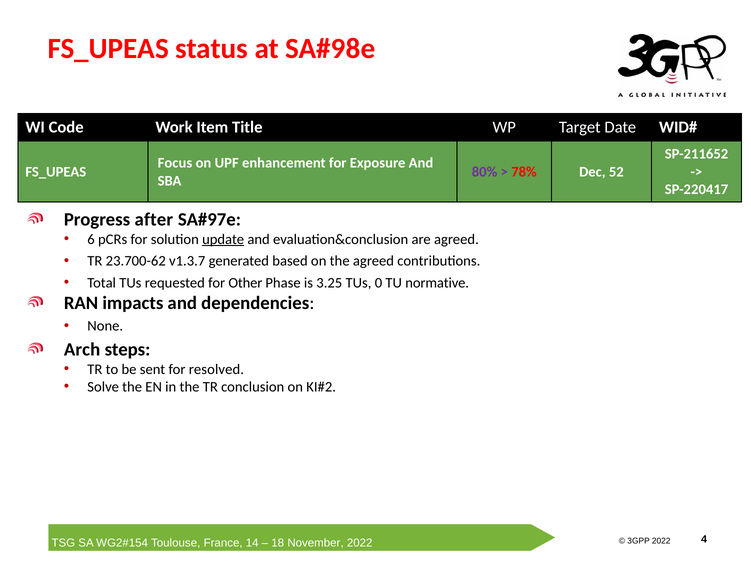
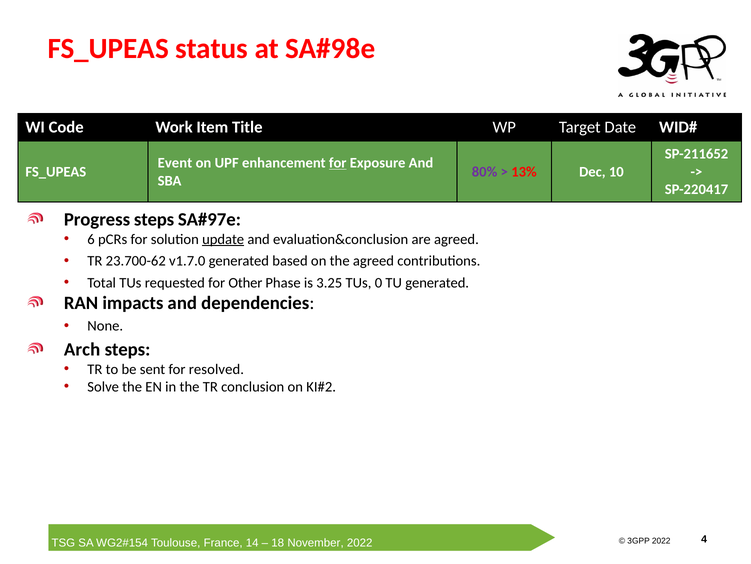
Focus: Focus -> Event (175, 163)
for underline: none -> present (338, 163)
78%: 78% -> 13% (524, 172)
52: 52 -> 10 (616, 172)
Progress after: after -> steps (154, 219)
v1.3.7: v1.3.7 -> v1.7.0 (187, 261)
normative: normative -> generated (437, 282)
